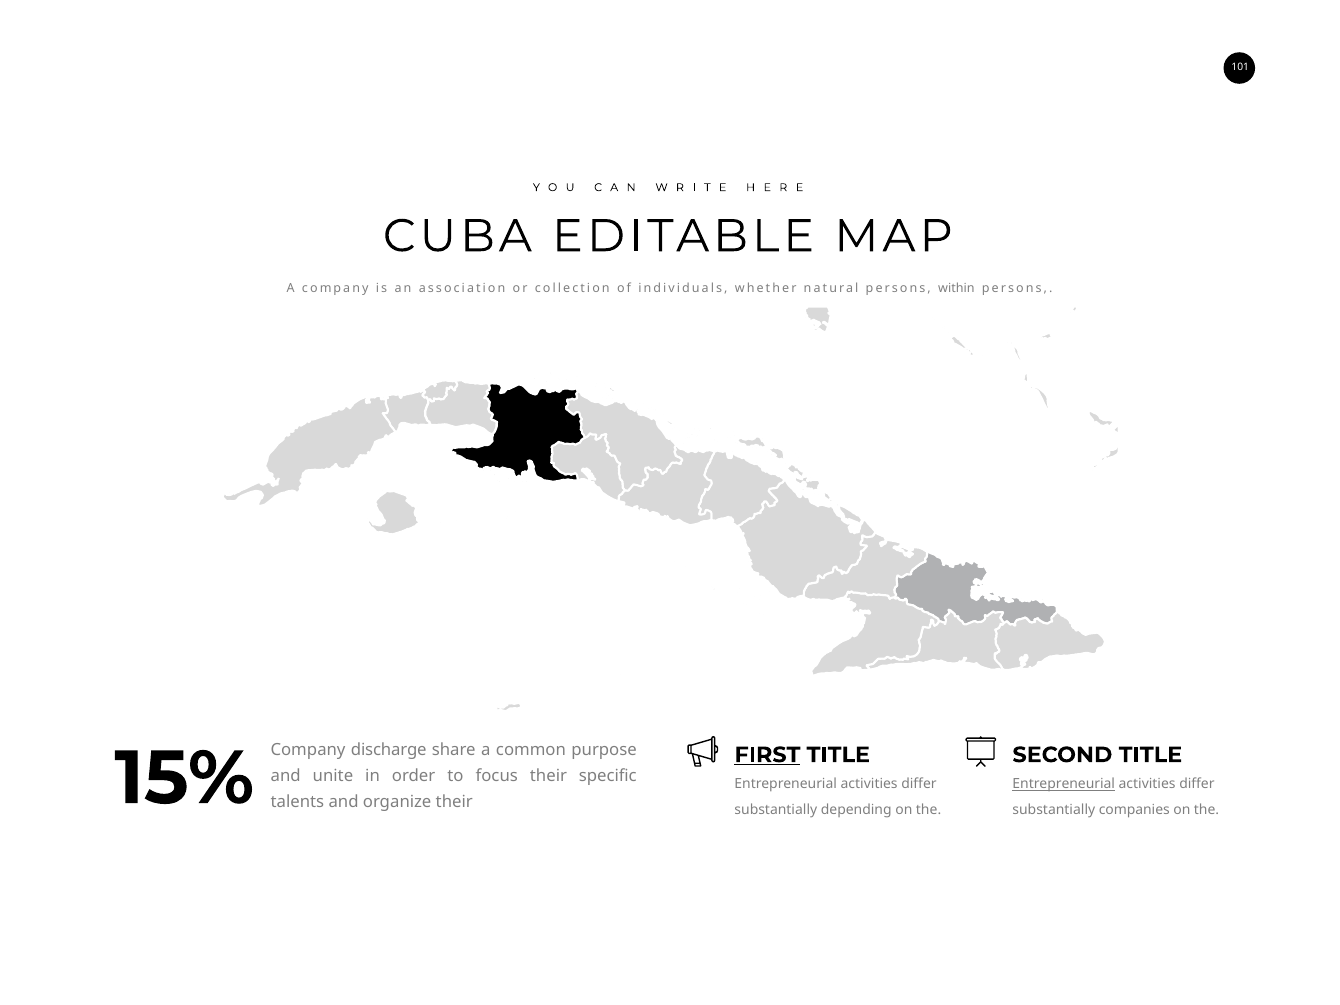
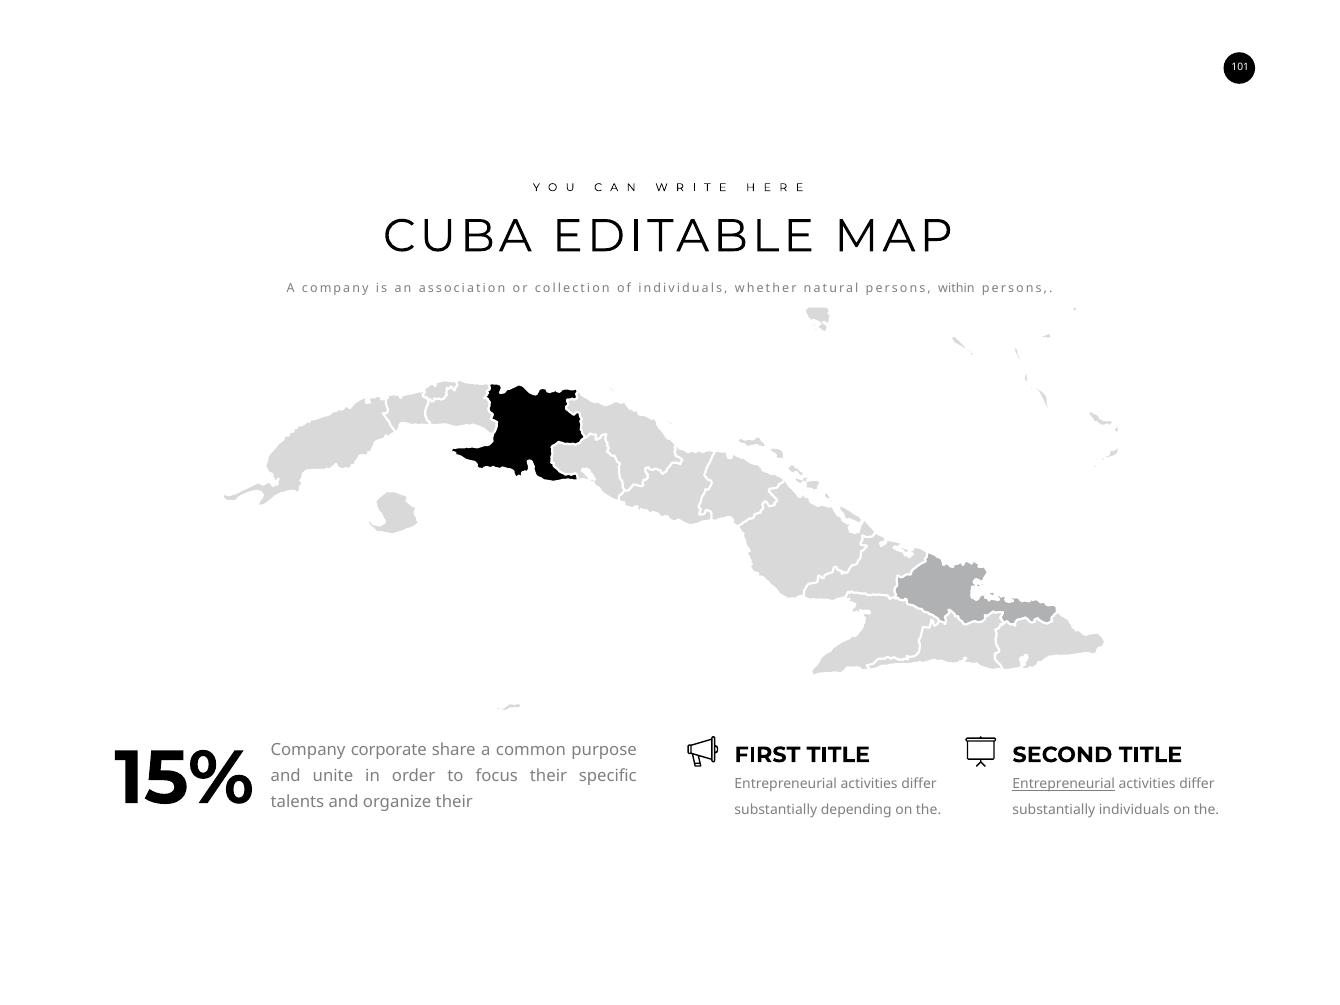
discharge: discharge -> corporate (389, 750)
FIRST underline: present -> none (767, 755)
substantially companies: companies -> individuals (1134, 809)
